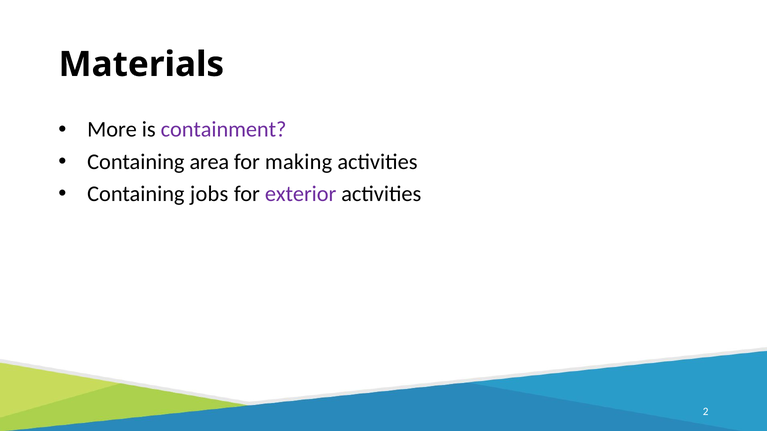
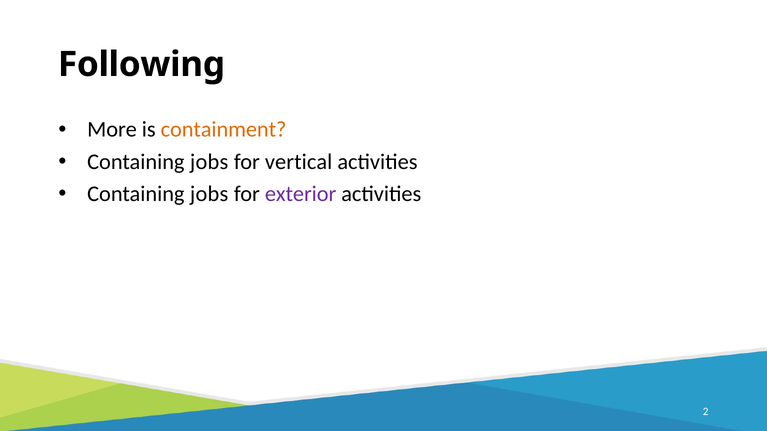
Materials: Materials -> Following (141, 64)
containment colour: purple -> orange (224, 130)
area: area -> jobs (209, 162)
making: making -> vertical (299, 162)
